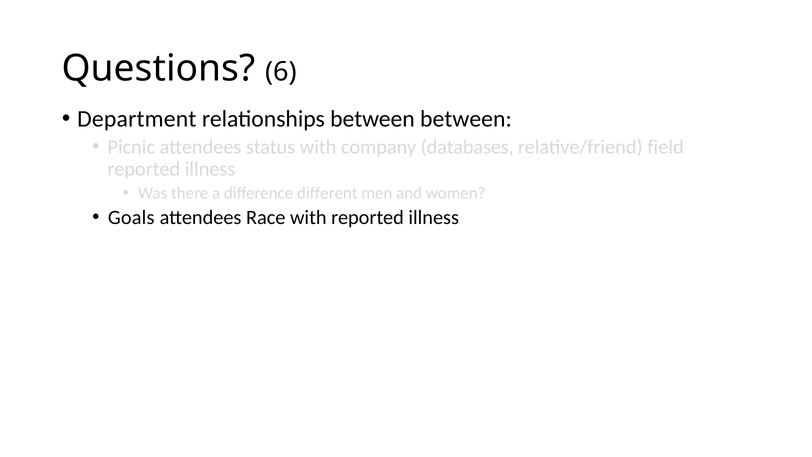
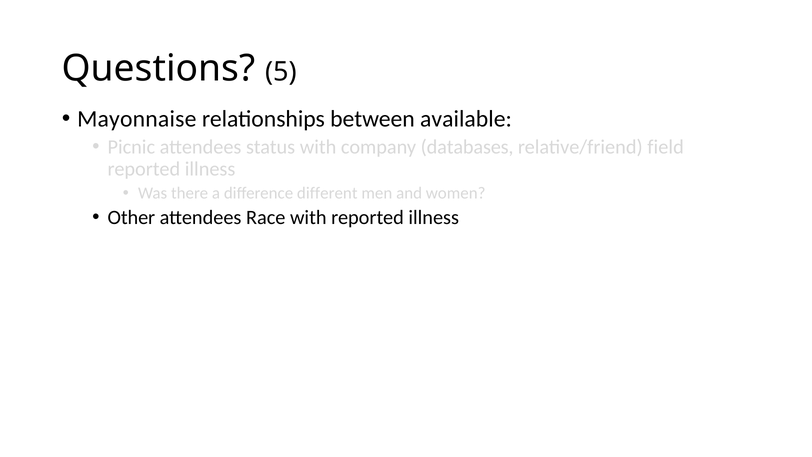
6: 6 -> 5 (281, 72)
Department: Department -> Mayonnaise (137, 119)
between between: between -> available (466, 119)
Goals: Goals -> Other (131, 217)
